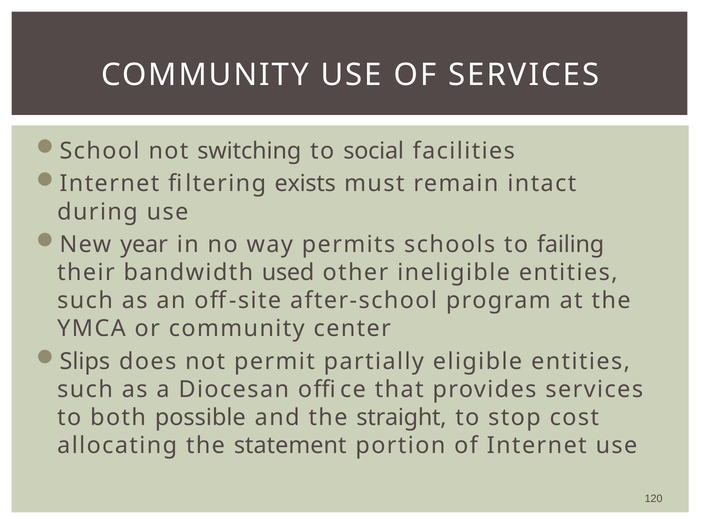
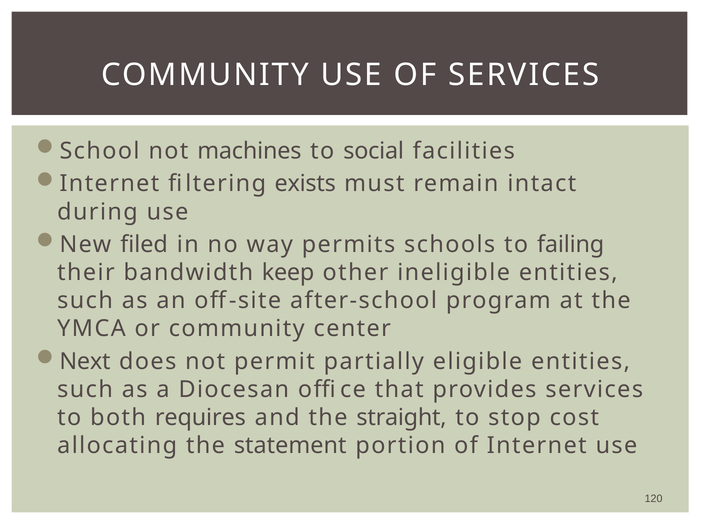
switching: switching -> machines (249, 151)
year: year -> filed (144, 244)
used: used -> keep (288, 272)
Slips: Slips -> Next (85, 361)
possible: possible -> requires (200, 417)
